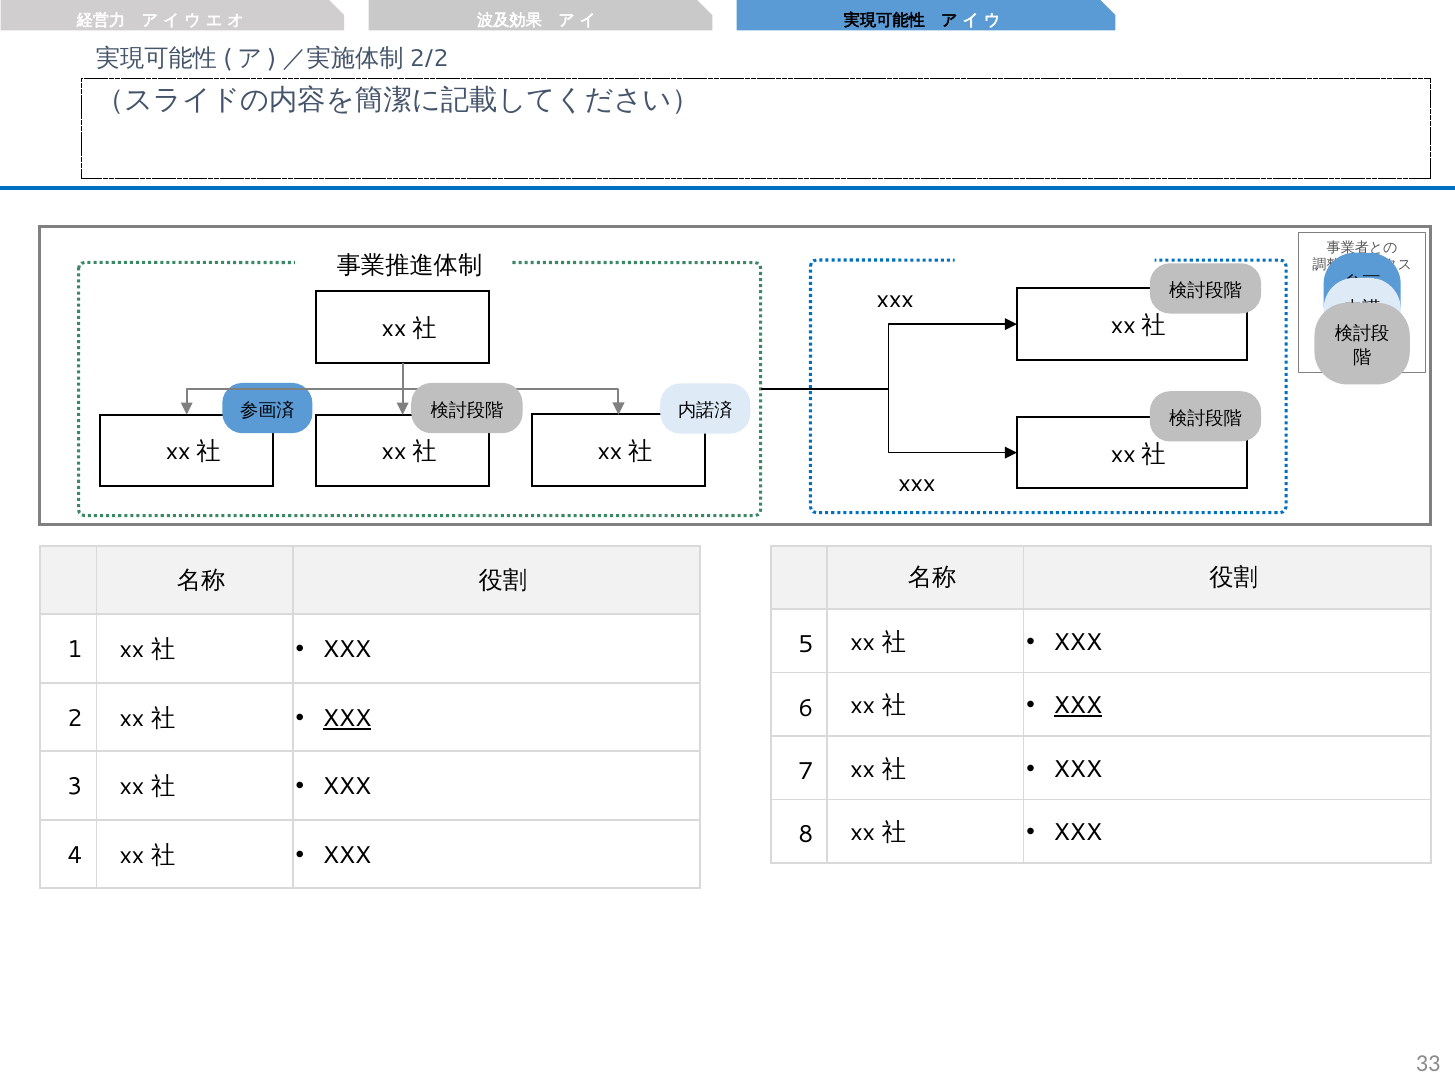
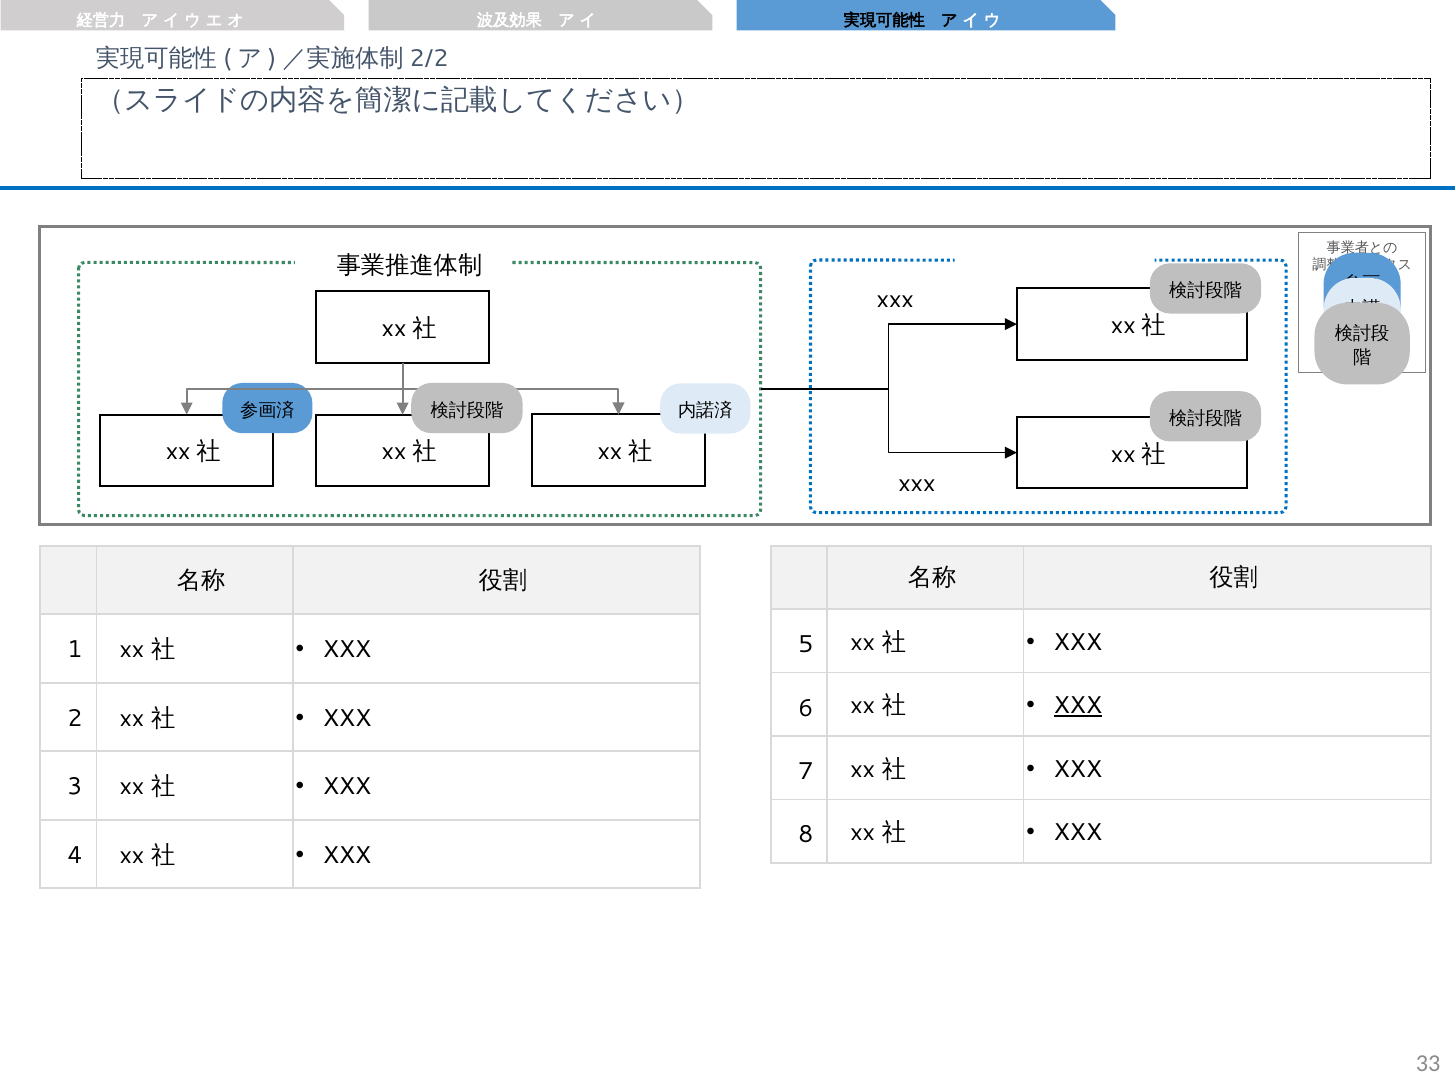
XXX underline: present -> none (347, 719)
